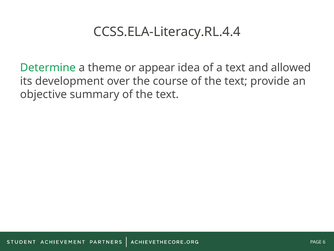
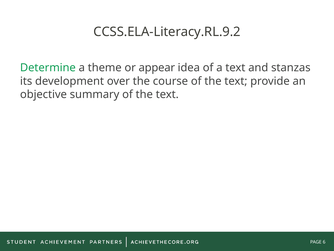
CCSS.ELA-Literacy.RL.4.4: CCSS.ELA-Literacy.RL.4.4 -> CCSS.ELA-Literacy.RL.9.2 (167, 32)
allowed: allowed -> stanzas (291, 68)
